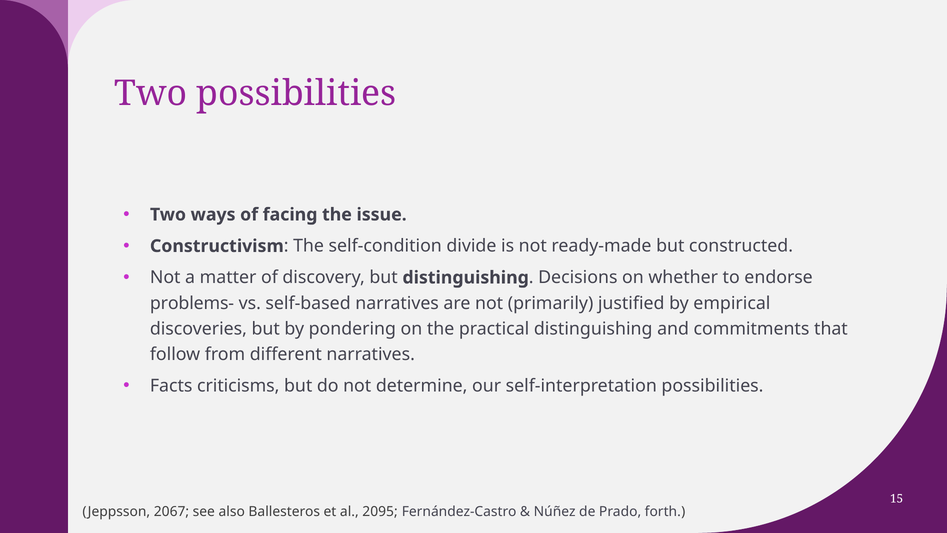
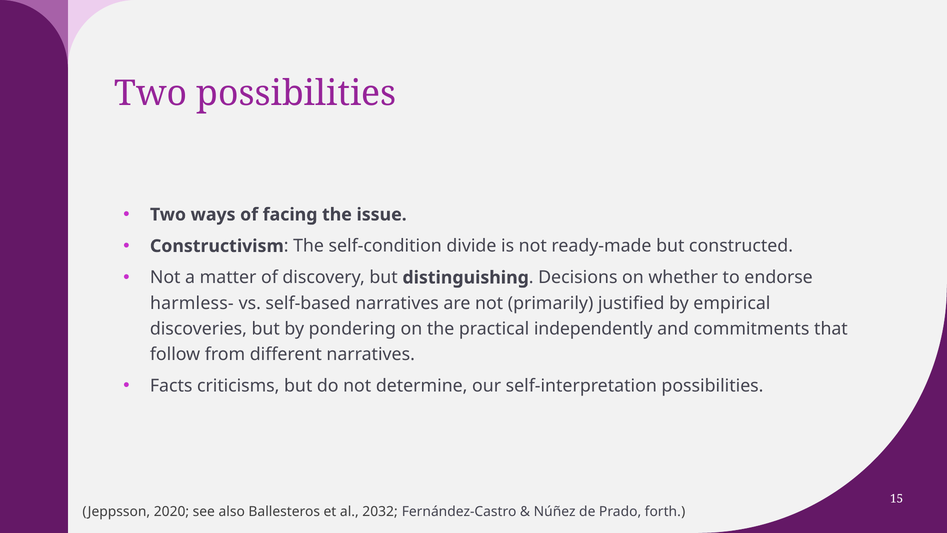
problems-: problems- -> harmless- (192, 303)
practical distinguishing: distinguishing -> independently (593, 329)
2067: 2067 -> 2020 (171, 511)
2095: 2095 -> 2032 (380, 511)
